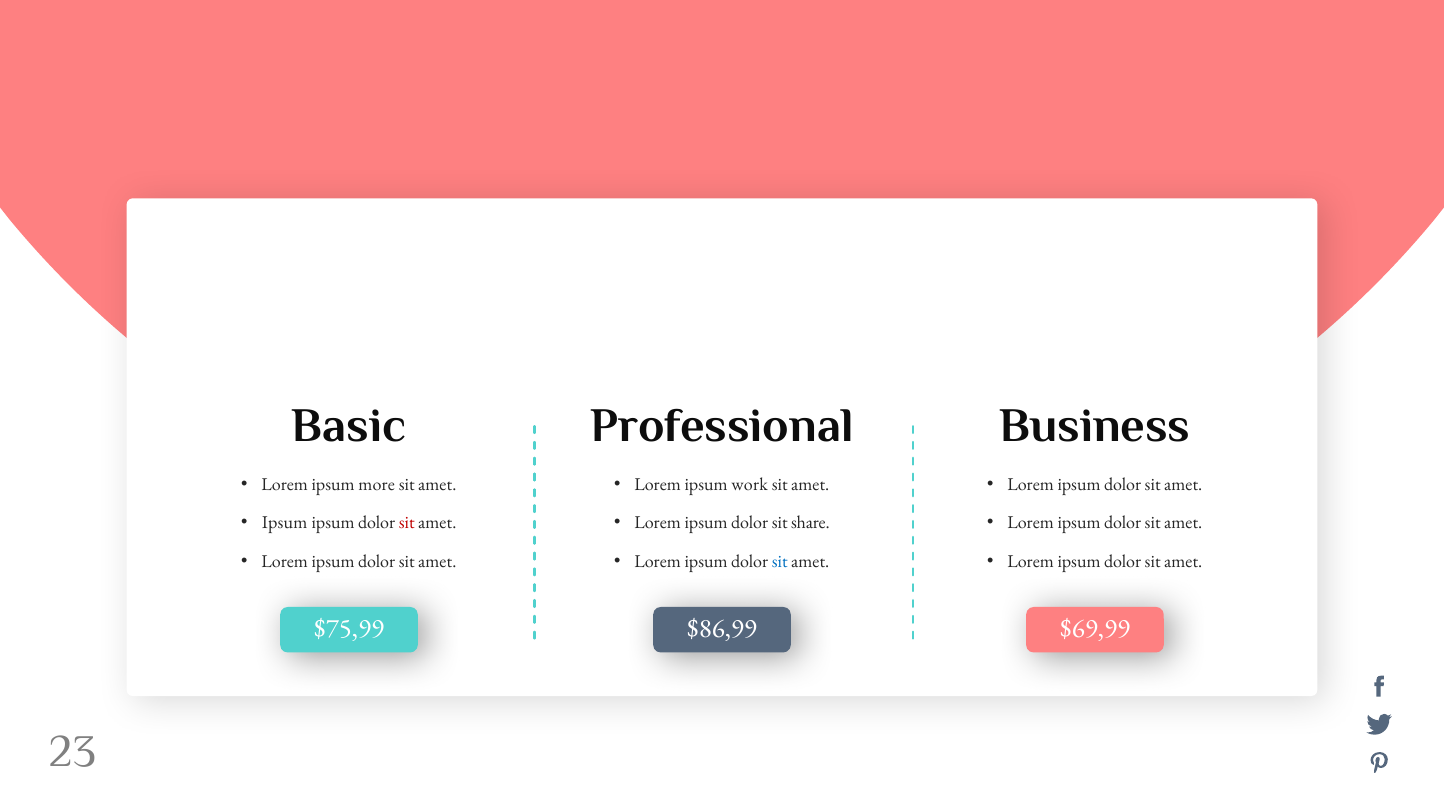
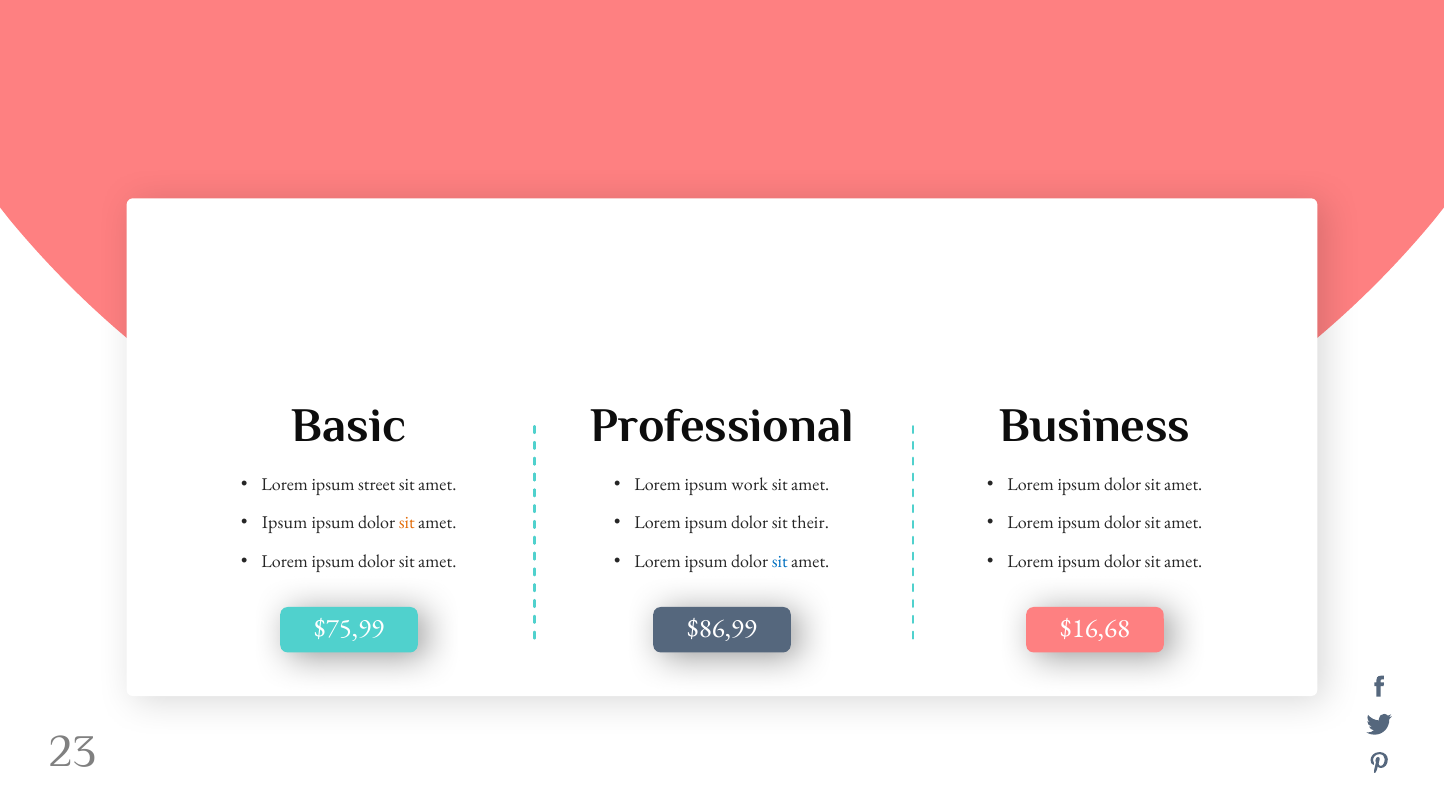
more: more -> street (377, 485)
sit colour: red -> orange (407, 523)
share: share -> their (810, 523)
$69,99: $69,99 -> $16,68 (1095, 628)
